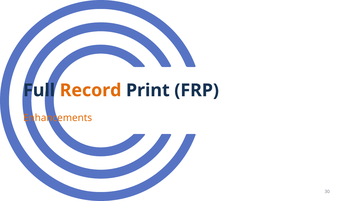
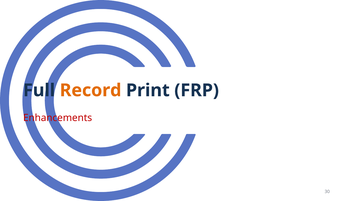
Enhancements colour: orange -> red (58, 118)
